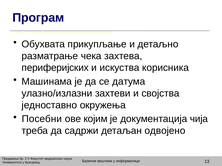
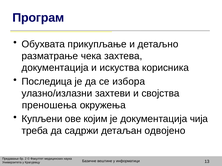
периферијских: периферијских -> документација (55, 68)
Машинама: Машинама -> Последица (47, 82)
датума: датума -> избора (129, 82)
једноставно: једноставно -> преношења (49, 105)
Посебни: Посебни -> Купљени (42, 119)
